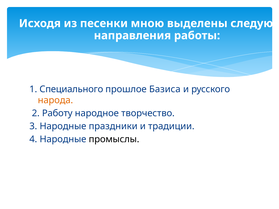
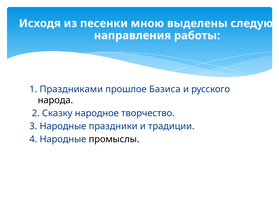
Специального: Специального -> Праздниками (71, 89)
народа colour: orange -> black (55, 100)
Работу: Работу -> Сказку (57, 113)
